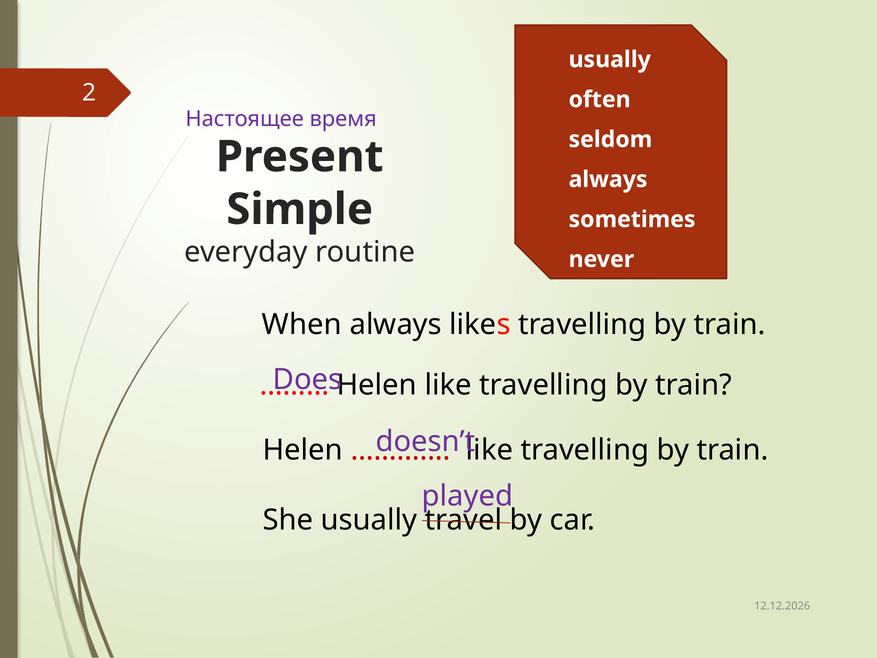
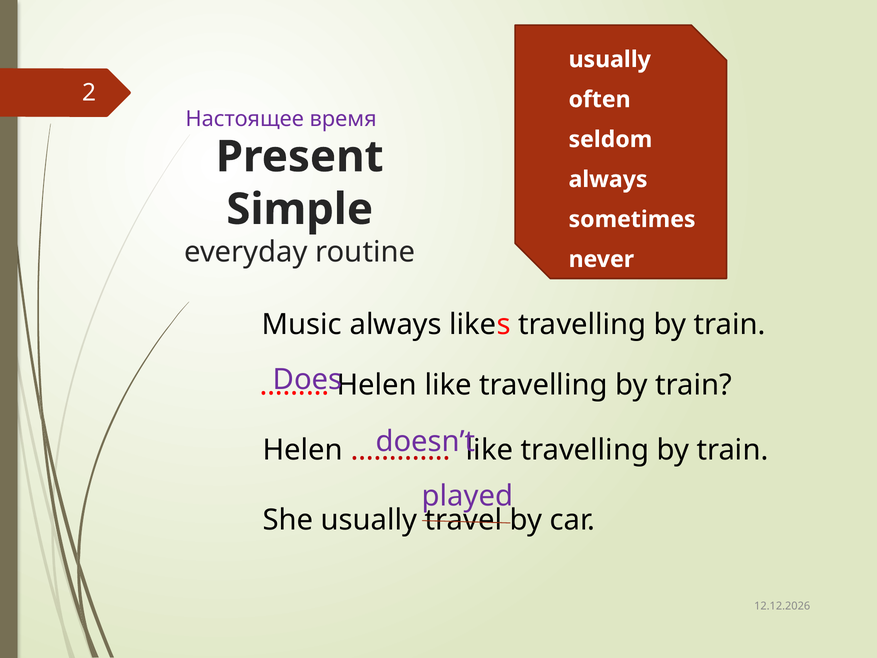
When: When -> Music (302, 324)
